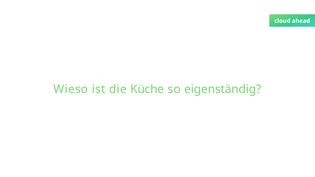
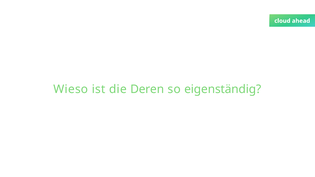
Küche: Küche -> Deren (147, 89)
